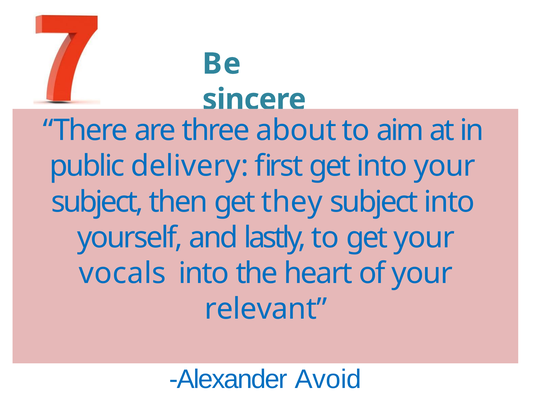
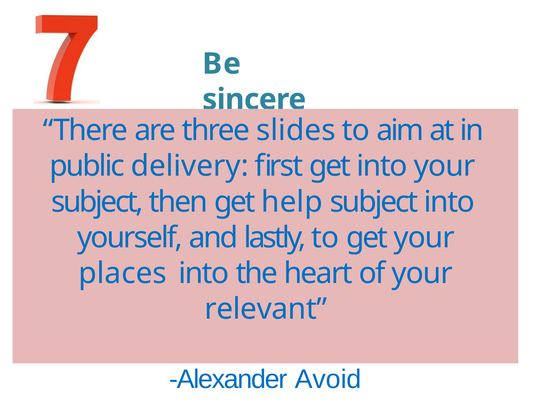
about: about -> slides (296, 130)
they: they -> help (292, 201)
vocals: vocals -> places (123, 273)
